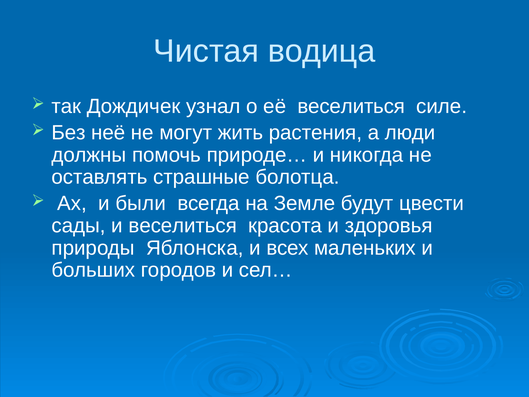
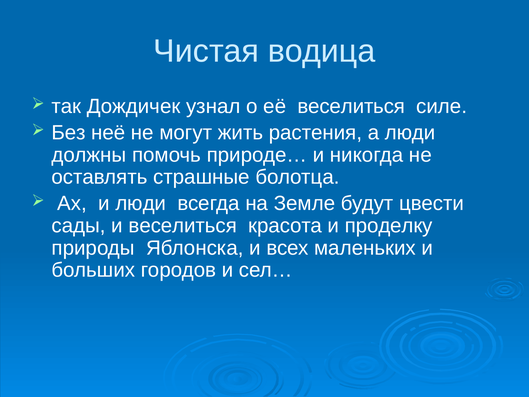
и были: были -> люди (141, 203)
здоровья: здоровья -> проделку (389, 226)
